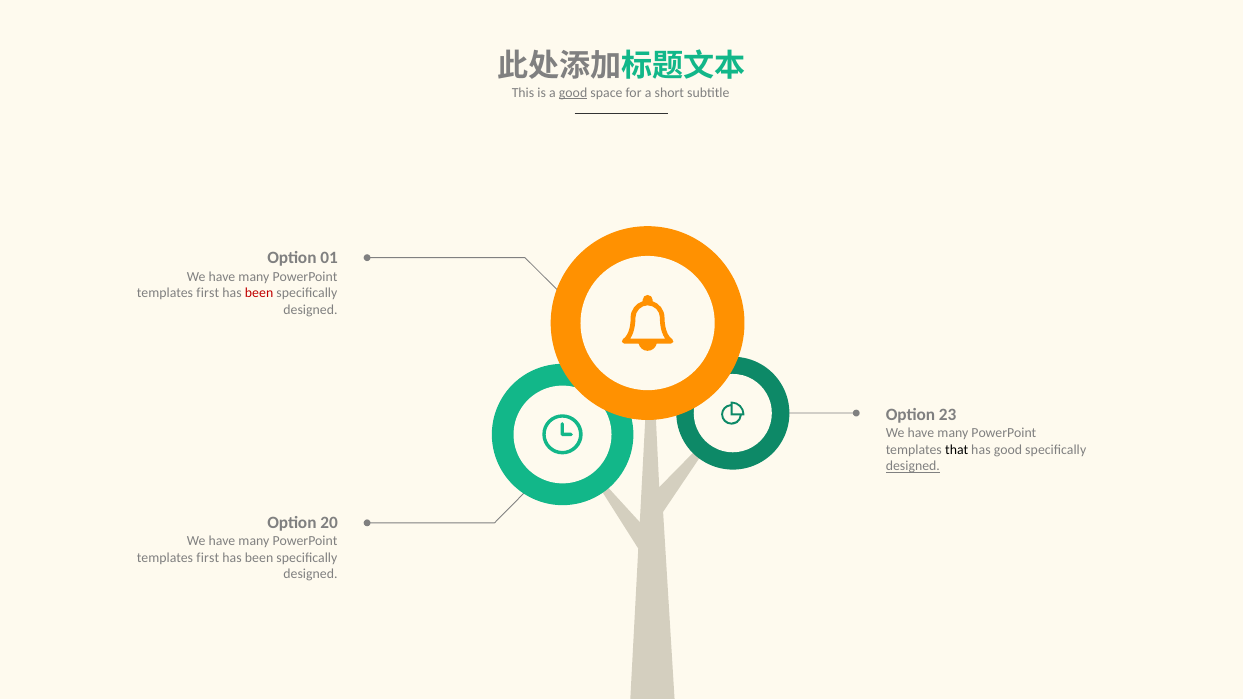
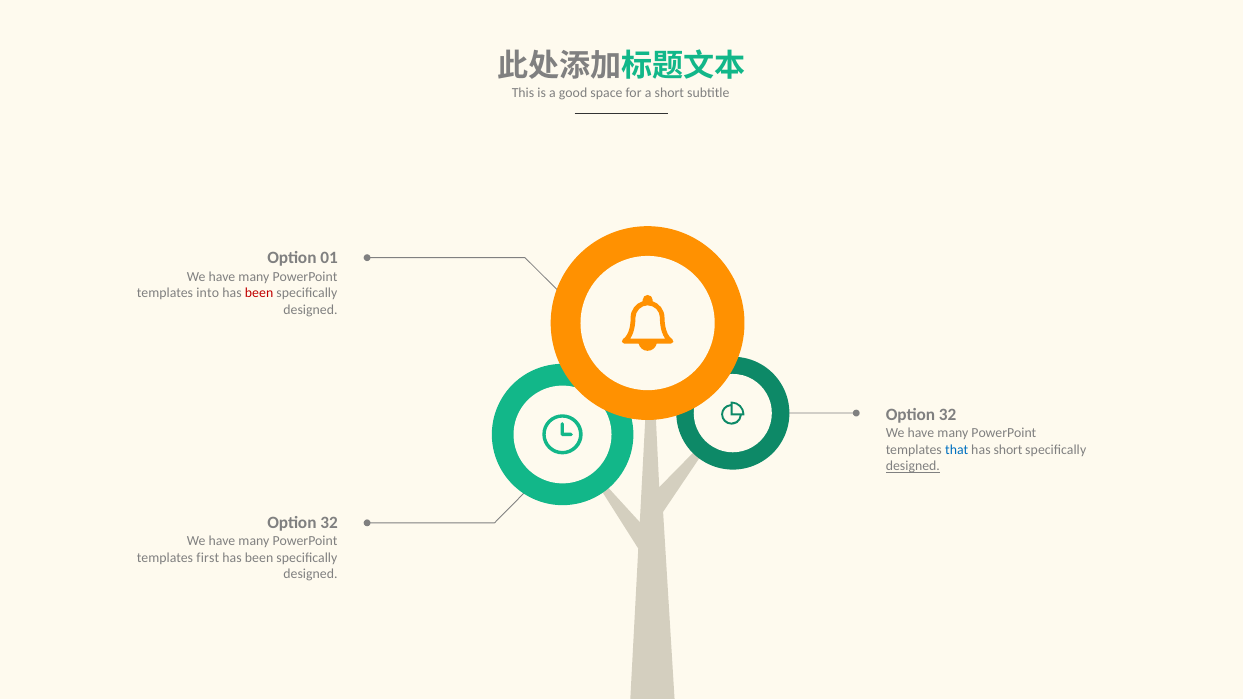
good underline: present -> none (573, 93)
first: first -> into (208, 293)
23: 23 -> 32 (948, 415)
that colour: black -> blue (957, 450)
has good: good -> short (1008, 450)
20: 20 -> 32 (329, 523)
